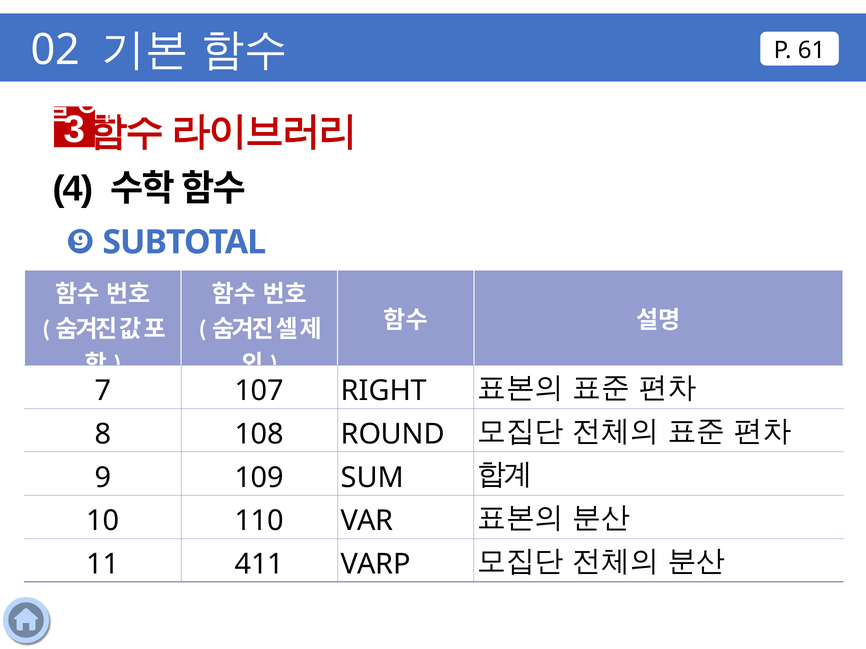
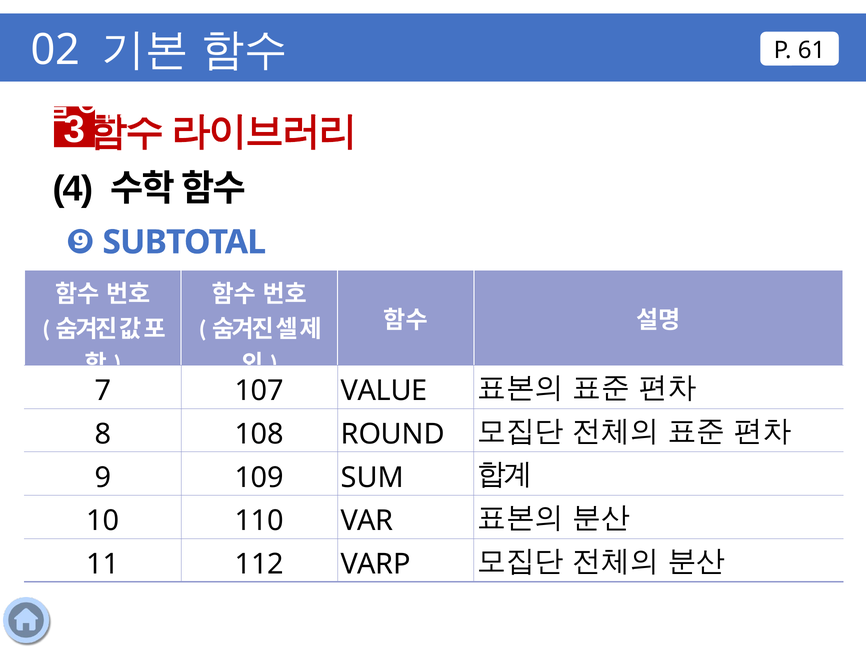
RIGHT: RIGHT -> VALUE (384, 391)
411: 411 -> 112 (259, 565)
